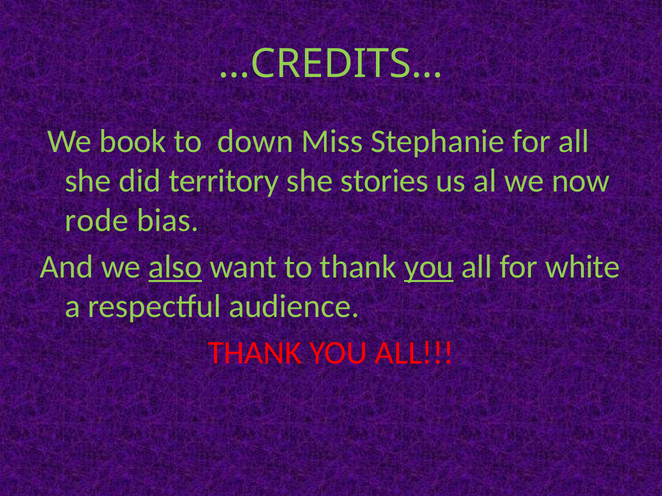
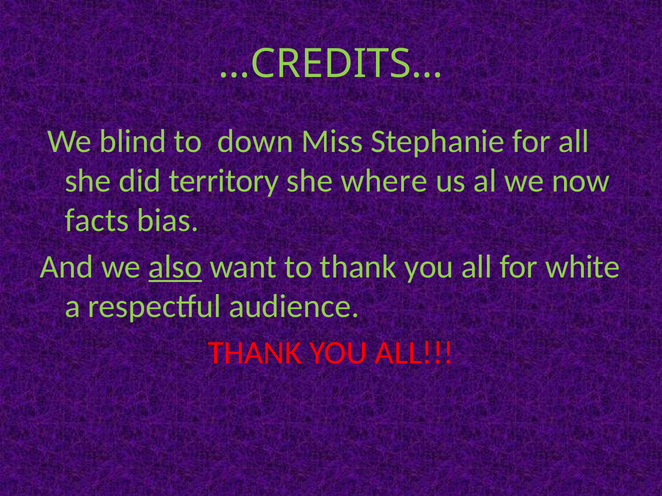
book: book -> blind (133, 141)
stories: stories -> where (384, 181)
rode: rode -> facts (97, 221)
you underline: present -> none (429, 267)
